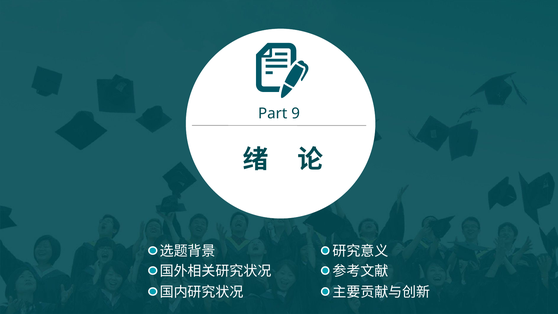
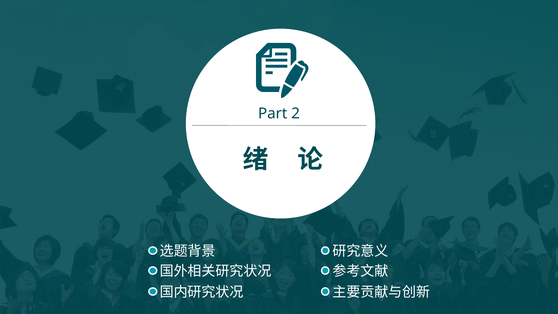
9: 9 -> 2 (296, 113)
